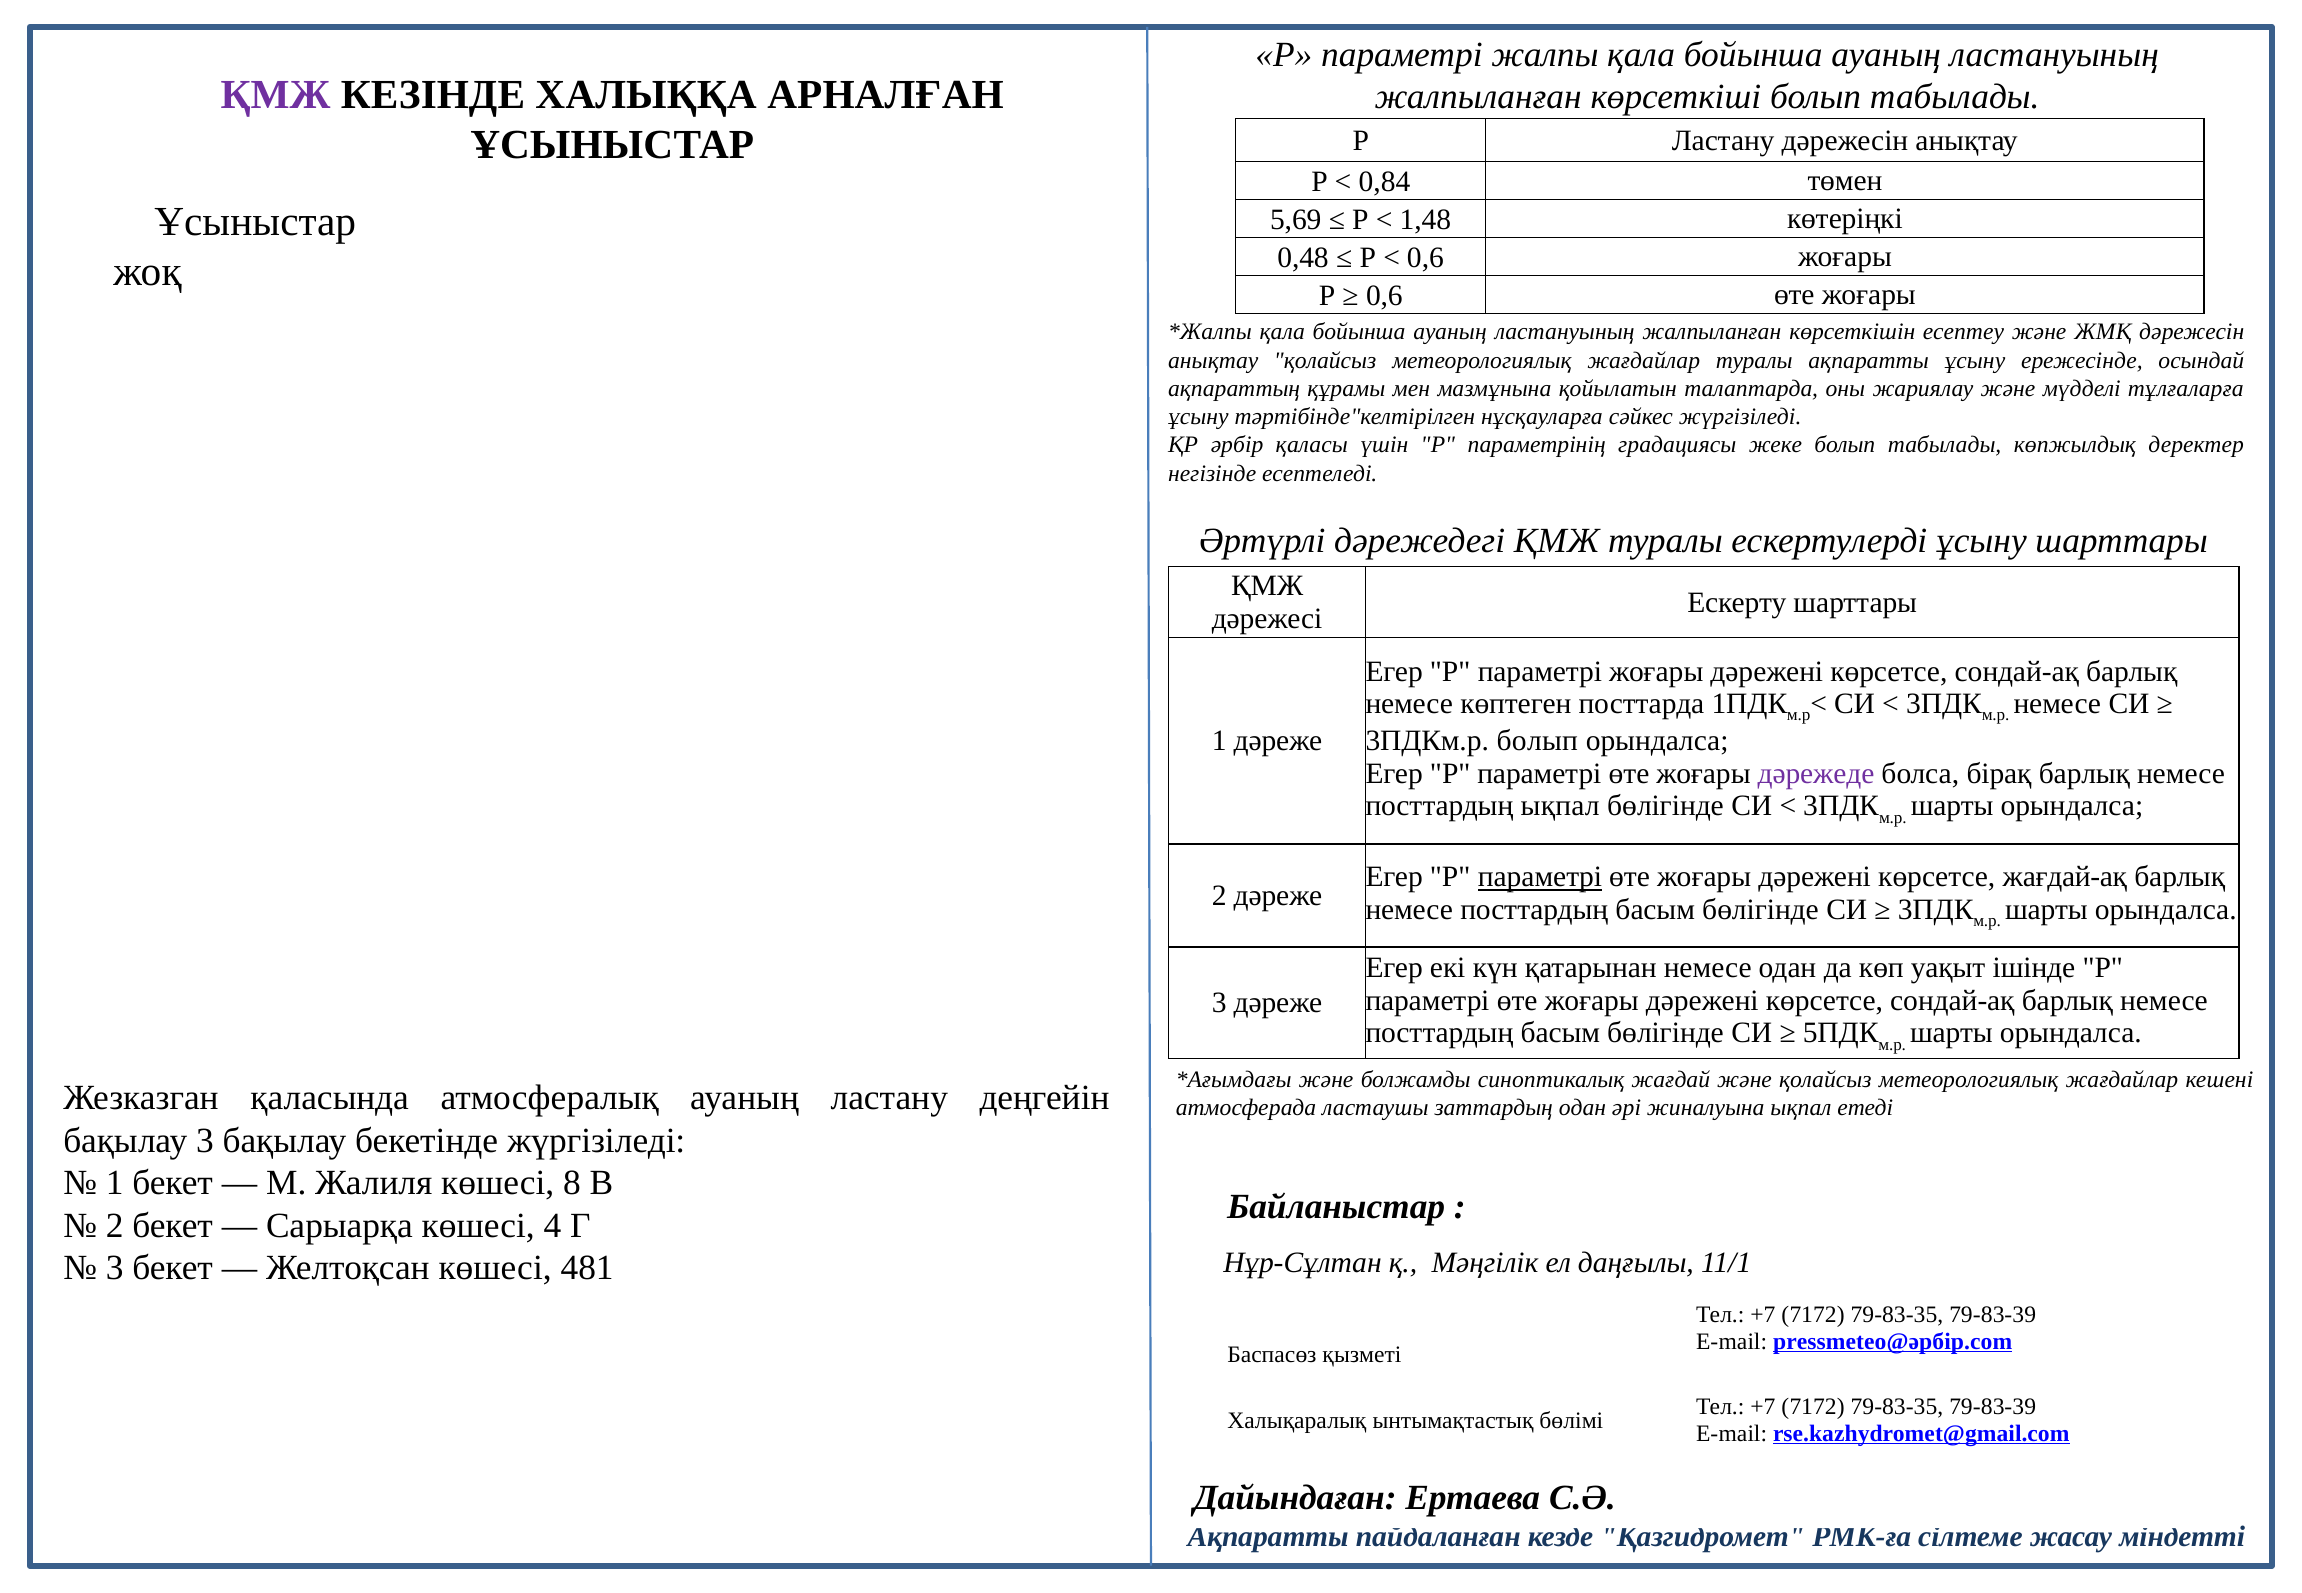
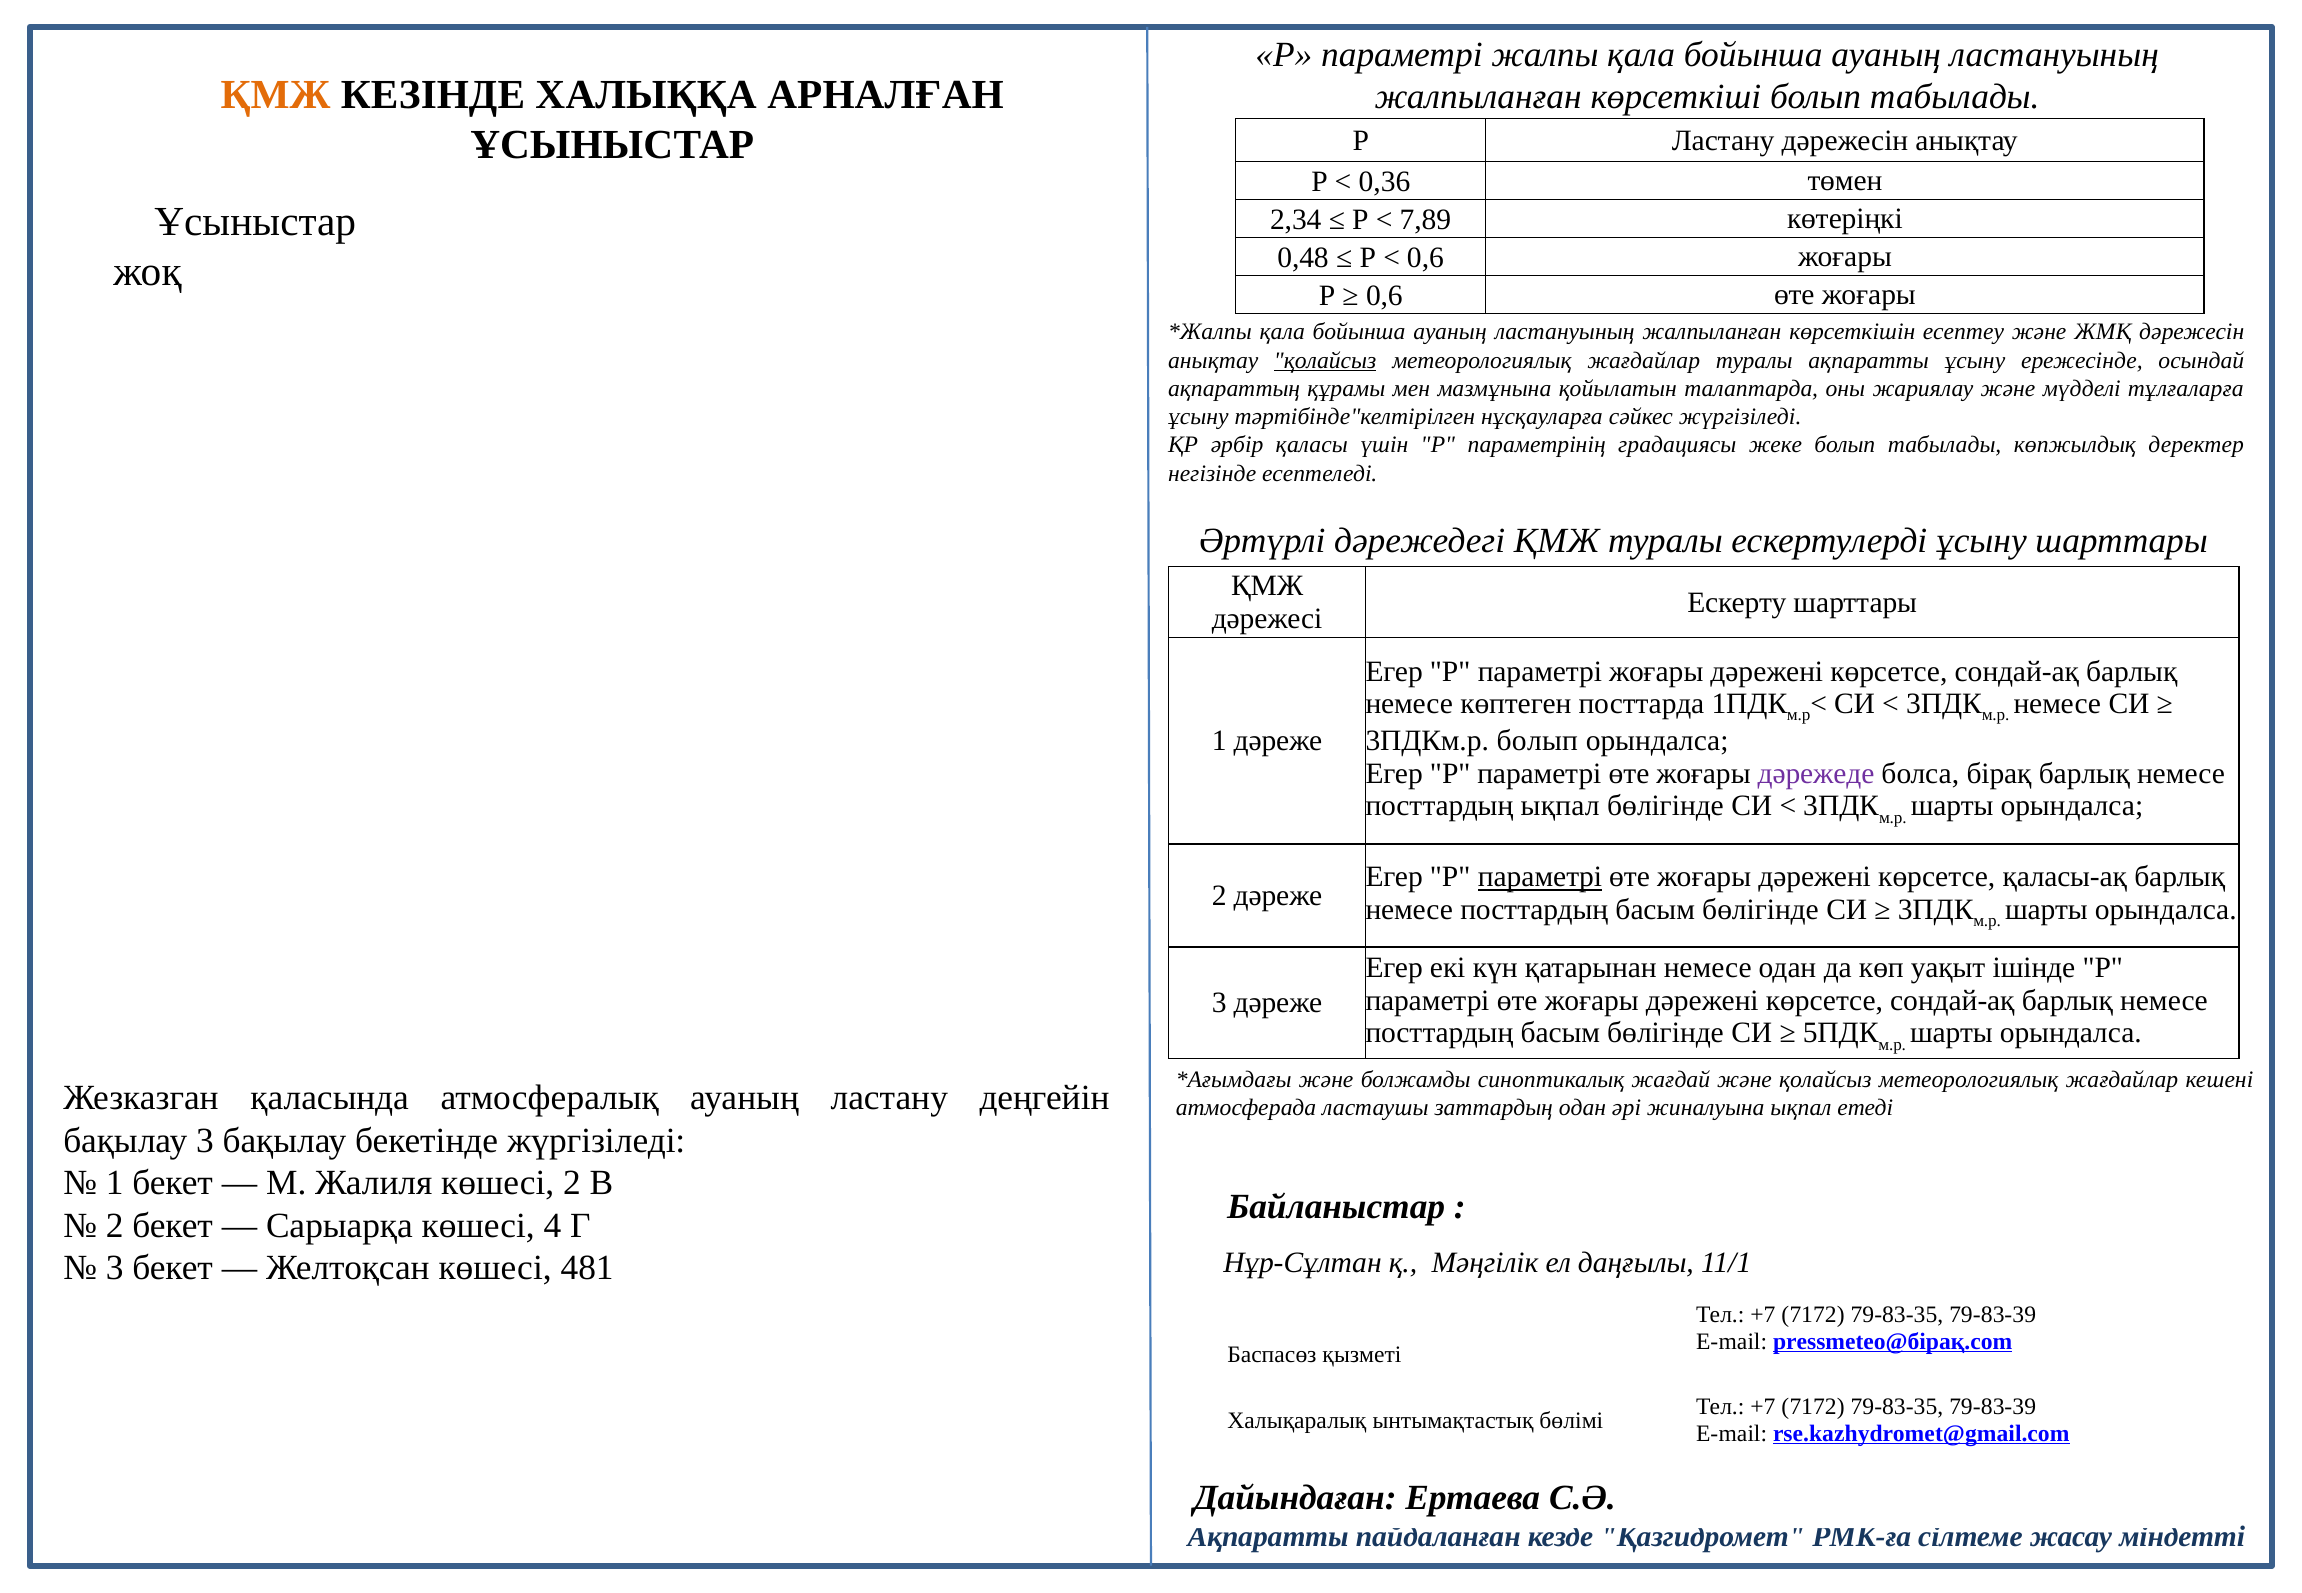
ҚМЖ colour: purple -> orange (275, 95)
0,84: 0,84 -> 0,36 (1385, 182)
5,69: 5,69 -> 2,34 (1296, 220)
1,48: 1,48 -> 7,89 (1425, 220)
қолайсыз underline: none -> present (1325, 360)
жағдай-ақ: жағдай-ақ -> қаласы-ақ (2065, 877)
көшесі 8: 8 -> 2 (572, 1184)
pressmeteo@әрбір.com: pressmeteo@әрбір.com -> pressmeteo@бірақ.com (1893, 1342)
